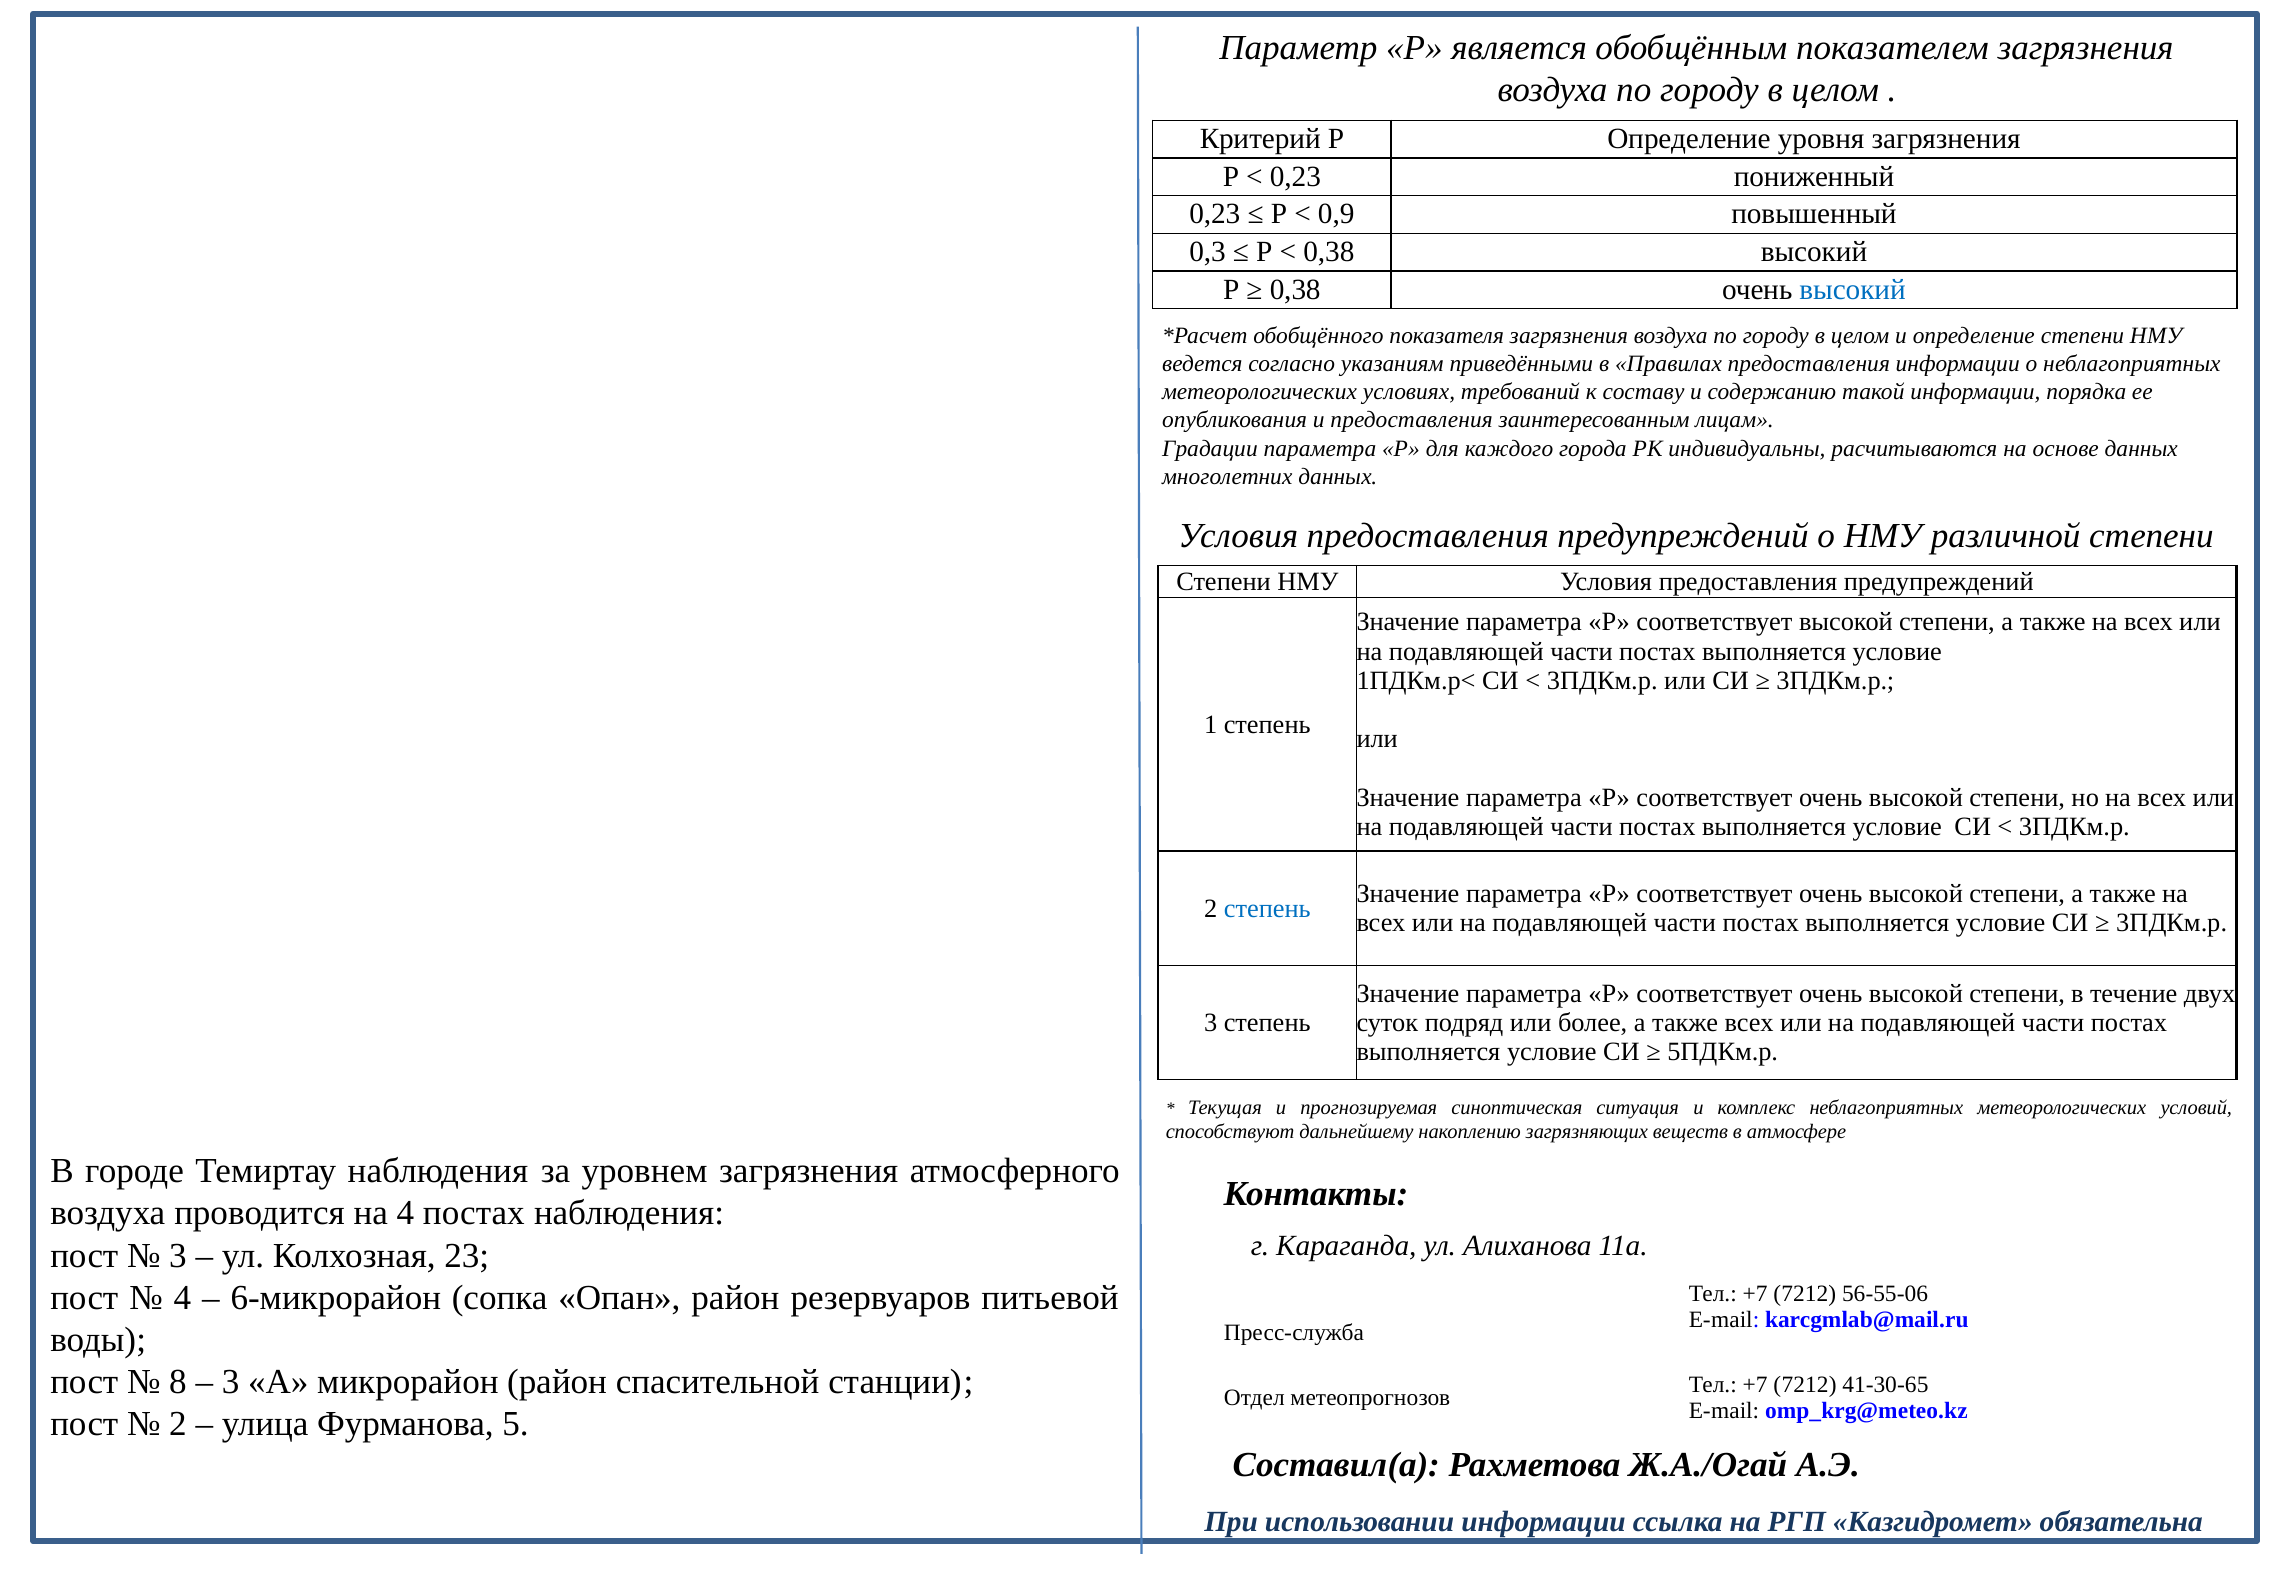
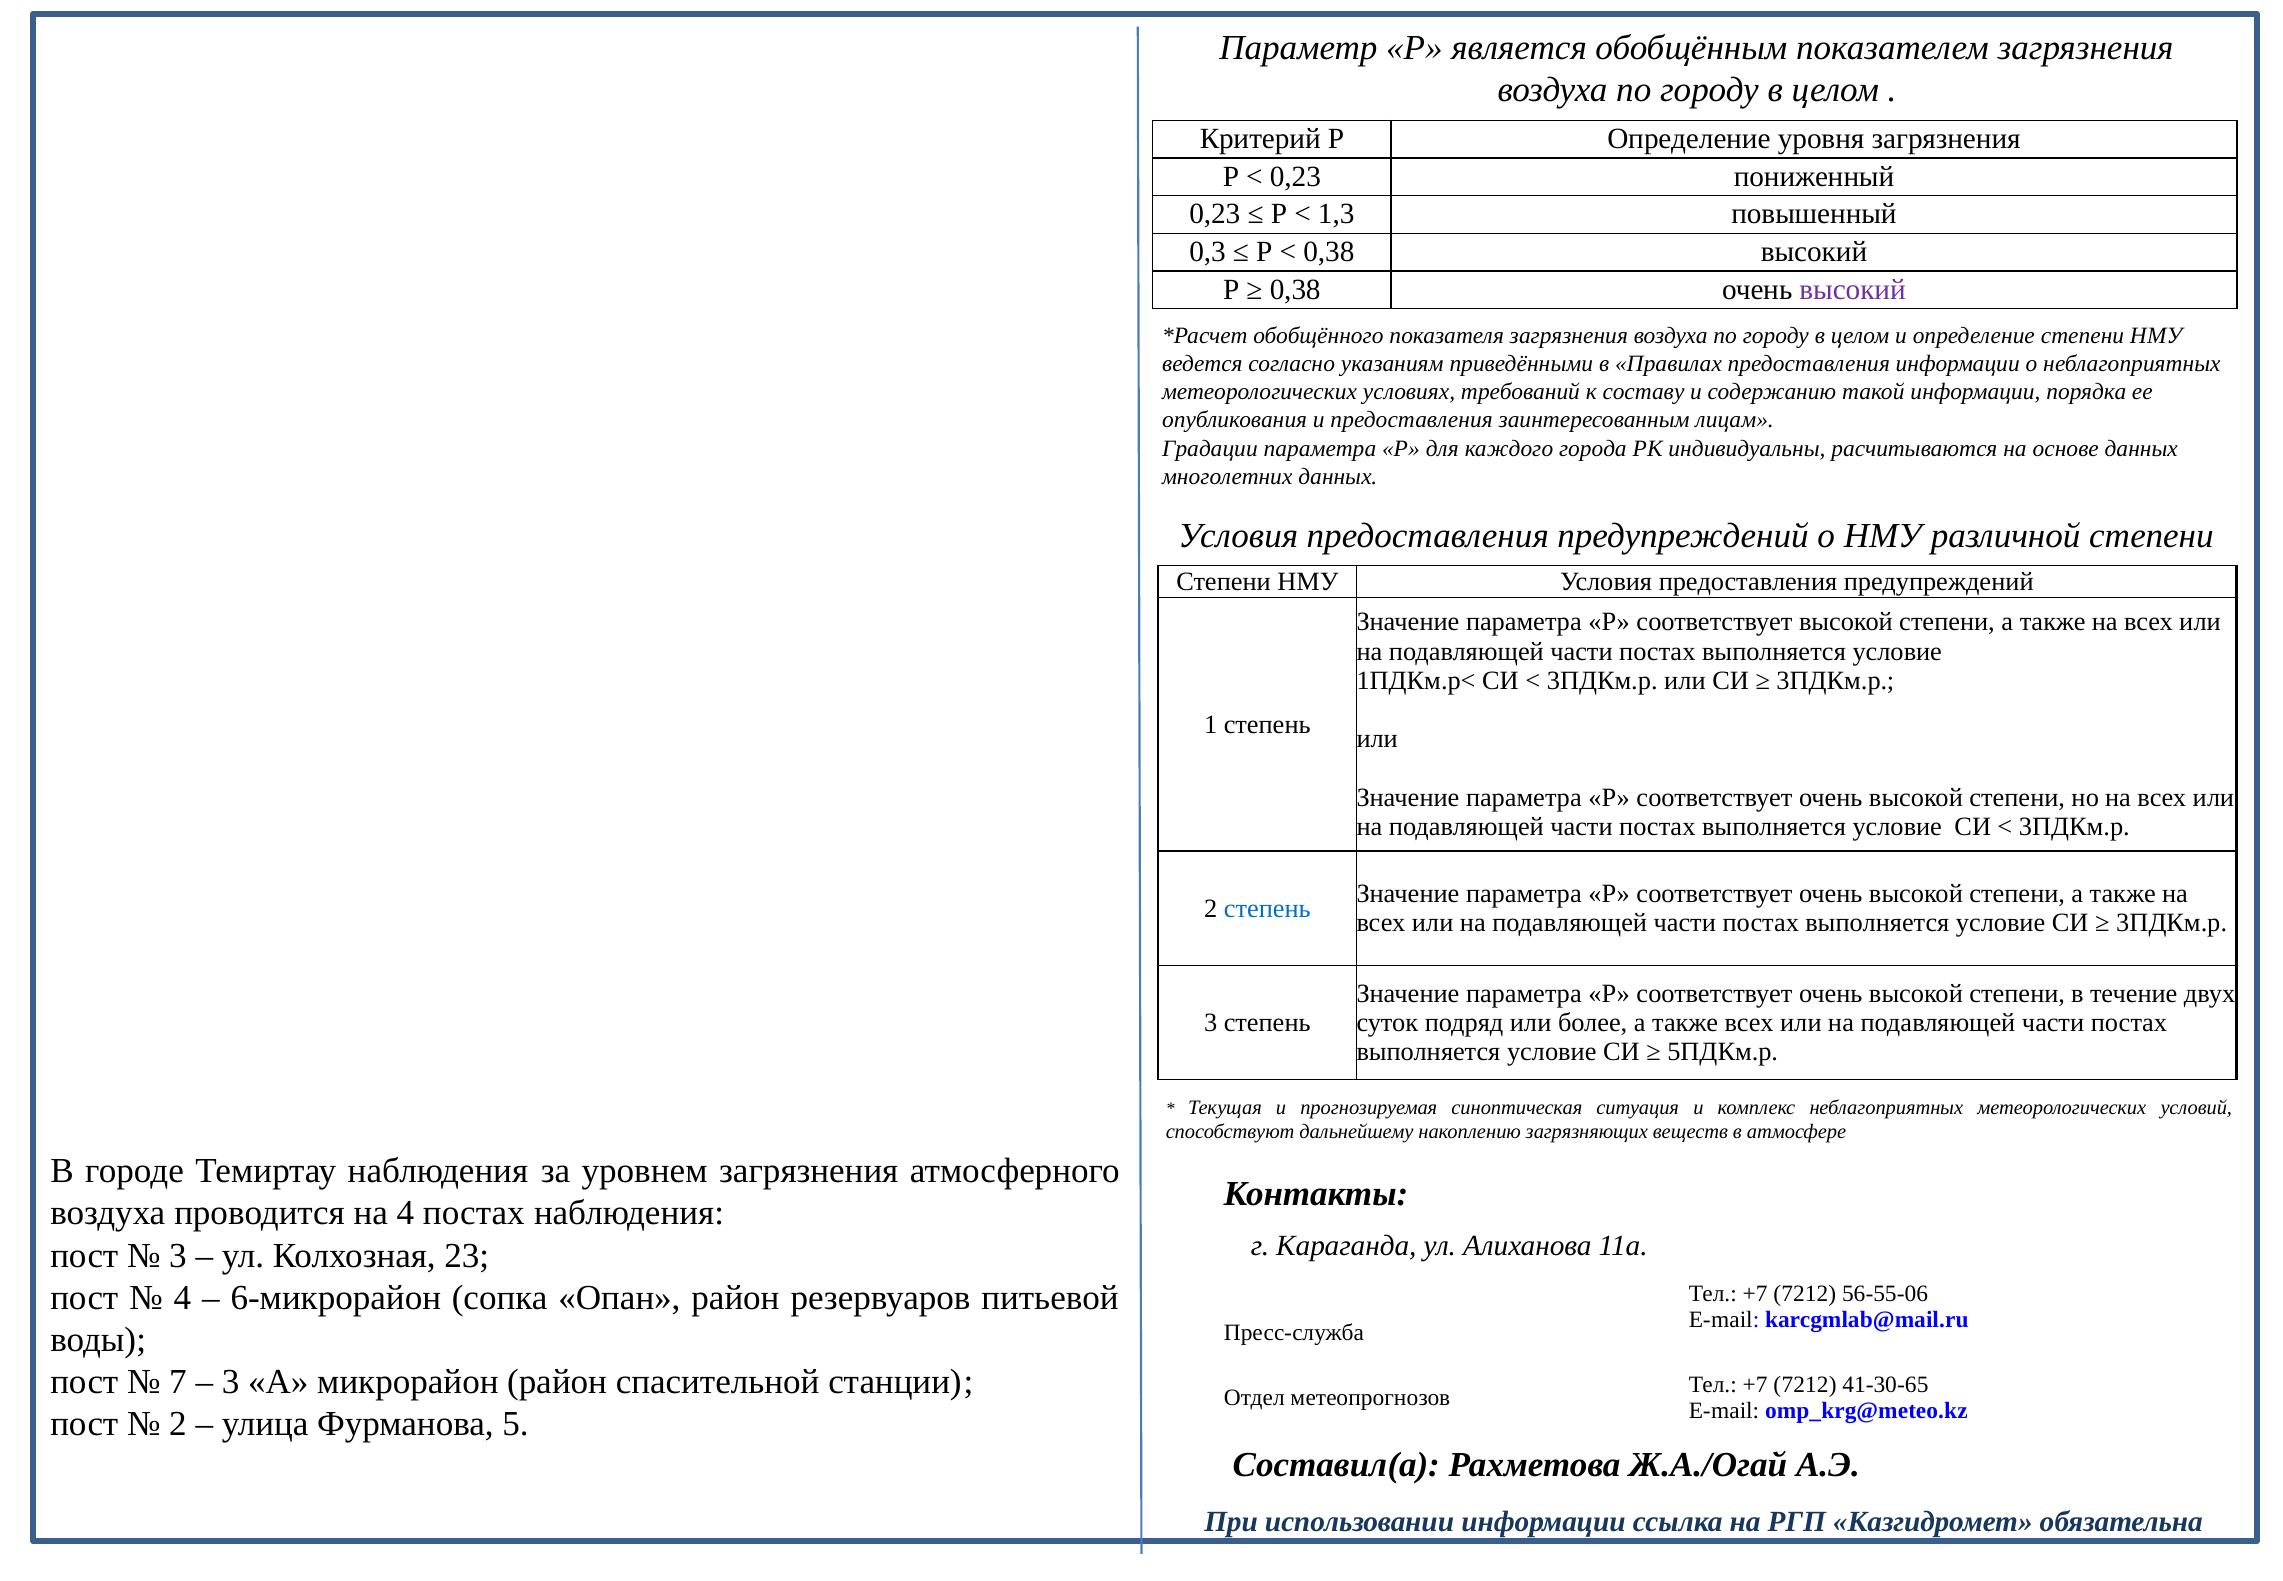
0,9: 0,9 -> 1,3 (1336, 214)
высокий colour: blue -> purple (1853, 290)
8: 8 -> 7 (178, 1382)
